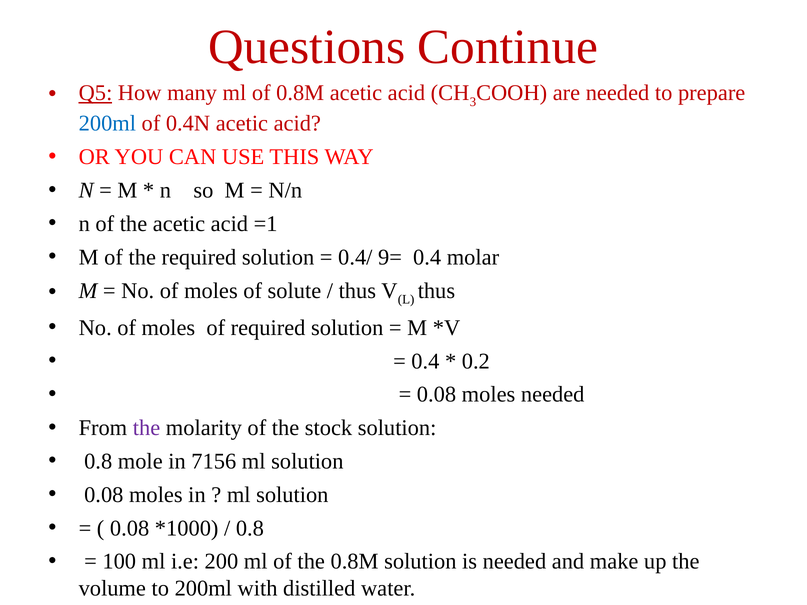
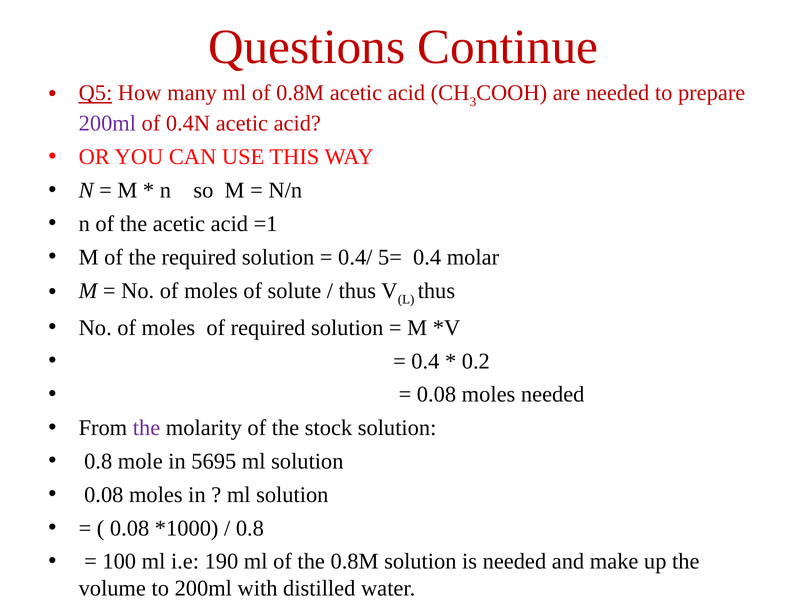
200ml colour: blue -> purple (107, 124)
9=: 9= -> 5= (390, 257)
7156: 7156 -> 5695 (214, 462)
200: 200 -> 190 (221, 562)
